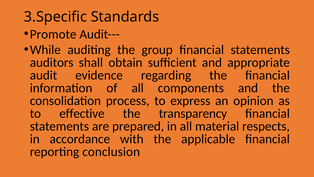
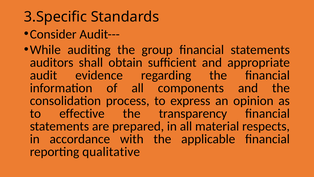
Promote: Promote -> Consider (53, 34)
conclusion: conclusion -> qualitative (111, 152)
